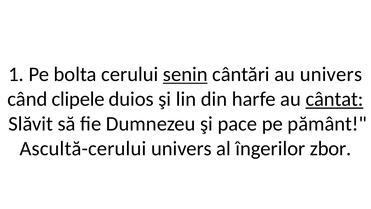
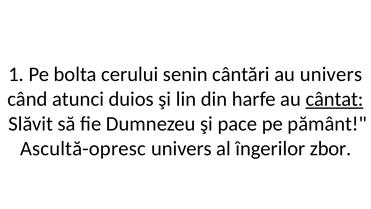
senin underline: present -> none (185, 74)
clipele: clipele -> atunci (78, 99)
Ascultă-cerului: Ascultă-cerului -> Ascultă-opresc (83, 148)
